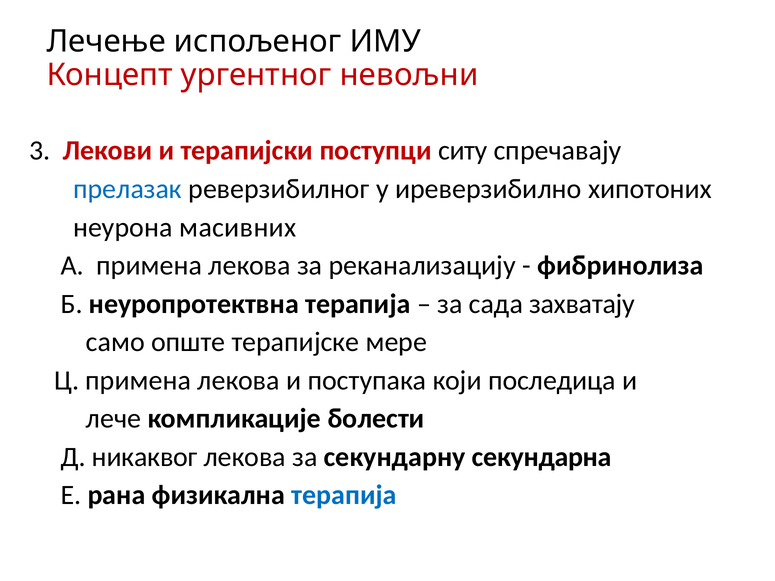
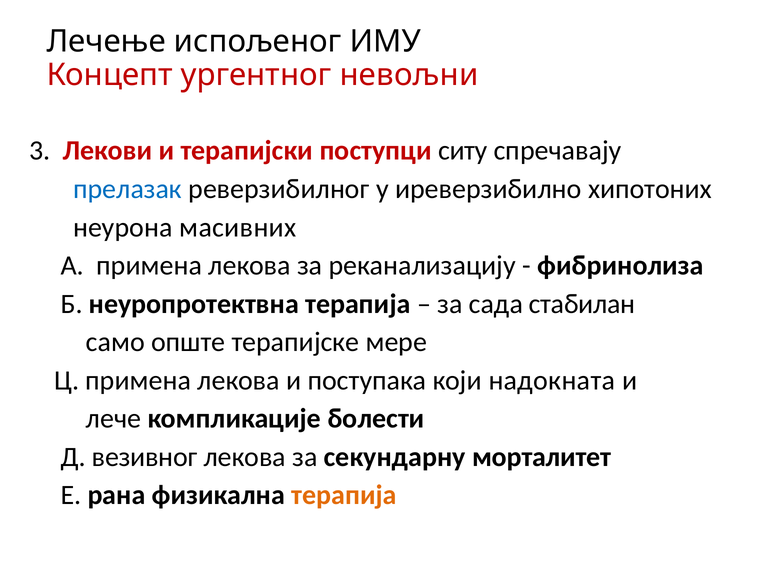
захватају: захватају -> стабилан (582, 304)
последица: последица -> надокната (552, 381)
никаквог: никаквог -> везивног (145, 457)
секундарна: секундарна -> морталитет (542, 457)
терапија colour: blue -> orange (344, 495)
